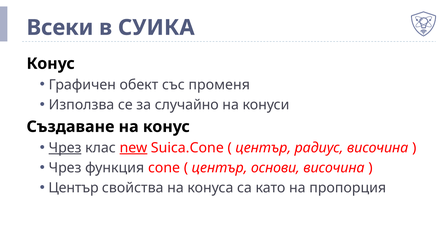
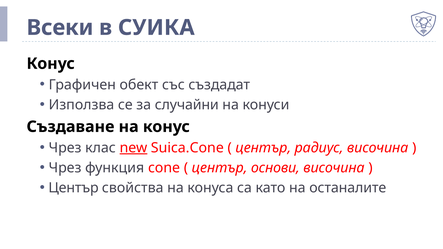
променя: променя -> създадат (219, 85)
случайно: случайно -> случайни (187, 105)
Чрез underline: present -> none (65, 148)
пропорция: пропорция -> останалите (348, 188)
